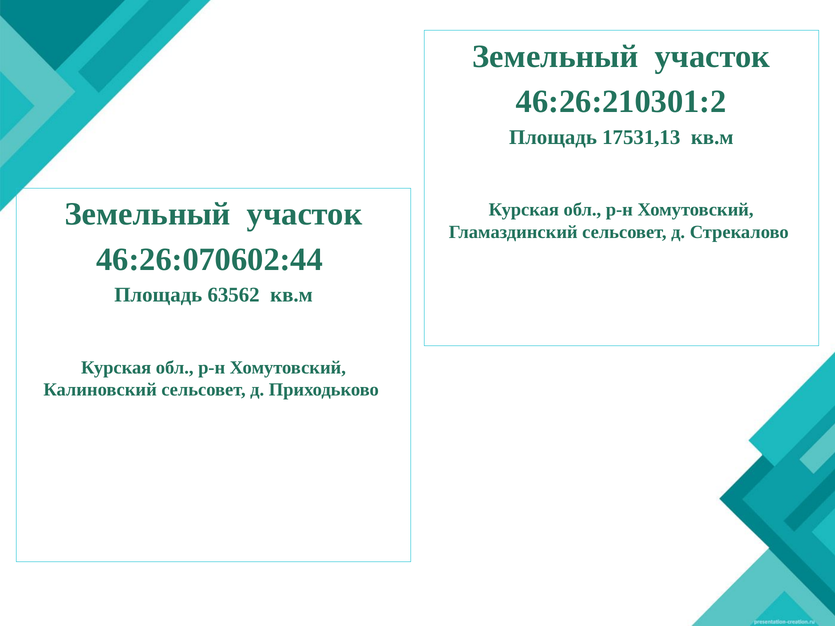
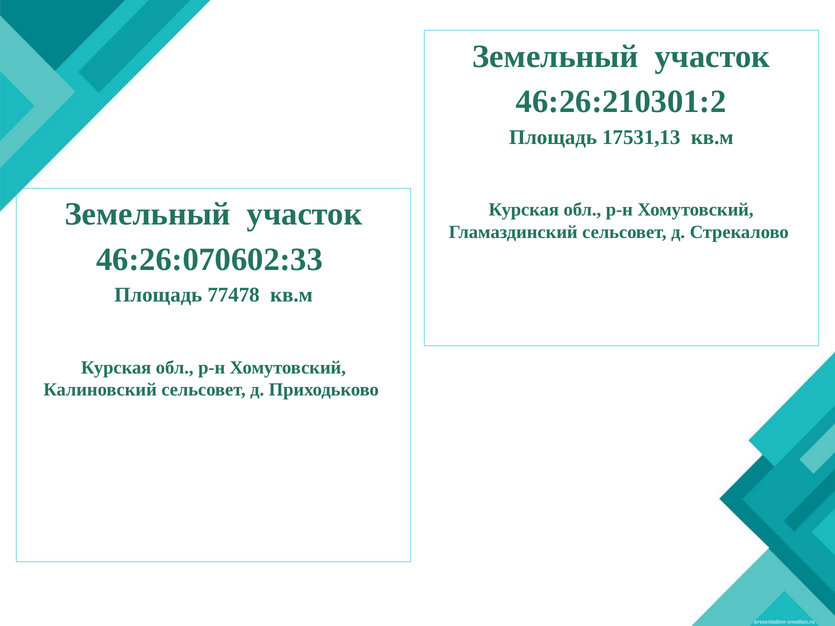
46:26:070602:44: 46:26:070602:44 -> 46:26:070602:33 (210, 260)
63562: 63562 -> 77478 (234, 295)
